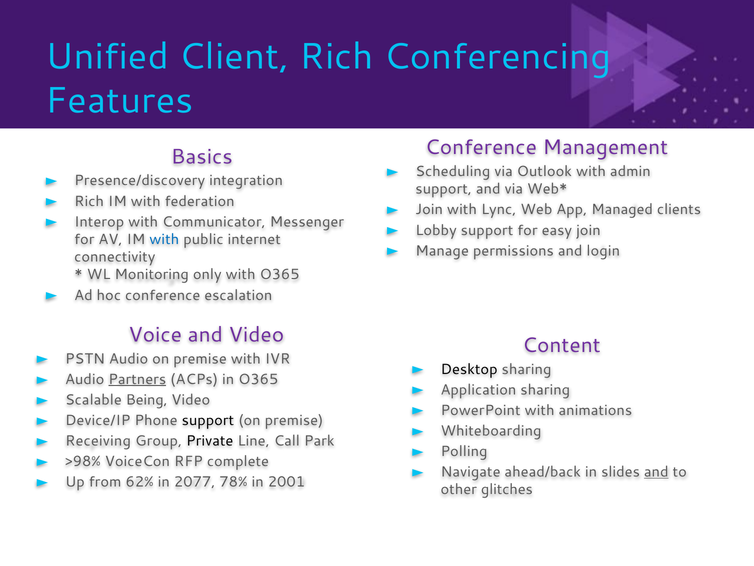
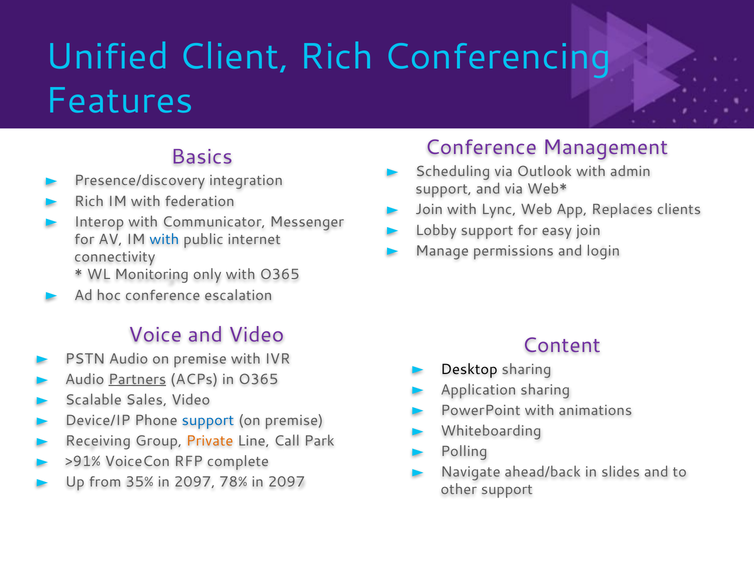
Managed: Managed -> Replaces (622, 209)
Being: Being -> Sales (147, 400)
support colour: black -> blue (208, 420)
Private colour: black -> orange (210, 441)
>98%: >98% -> >91% (83, 461)
and underline: present -> none (656, 472)
62%: 62% -> 35% (140, 482)
2077: 2077 -> 2097 (195, 482)
78% in 2001: 2001 -> 2097 (286, 482)
other glitches: glitches -> support (507, 489)
